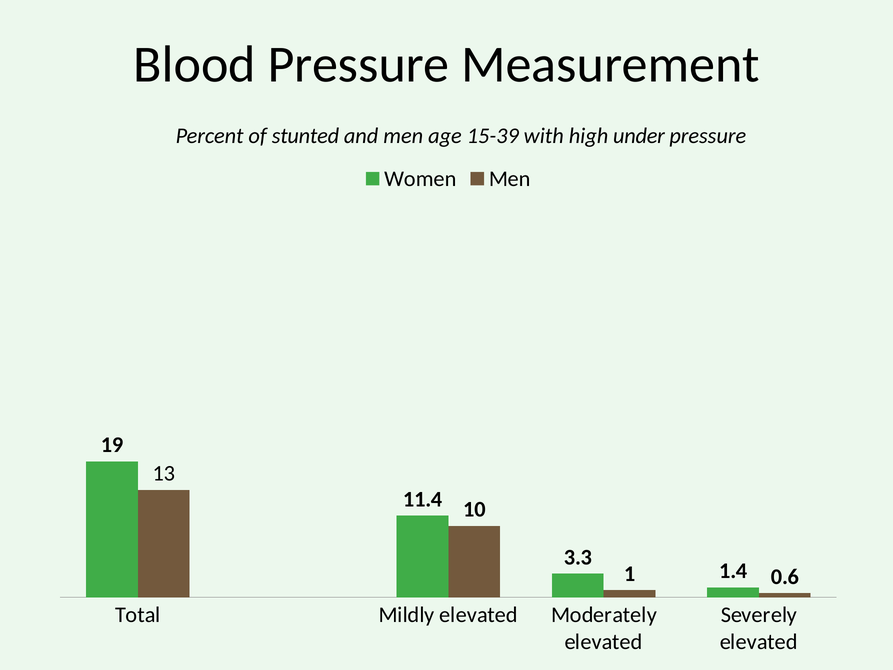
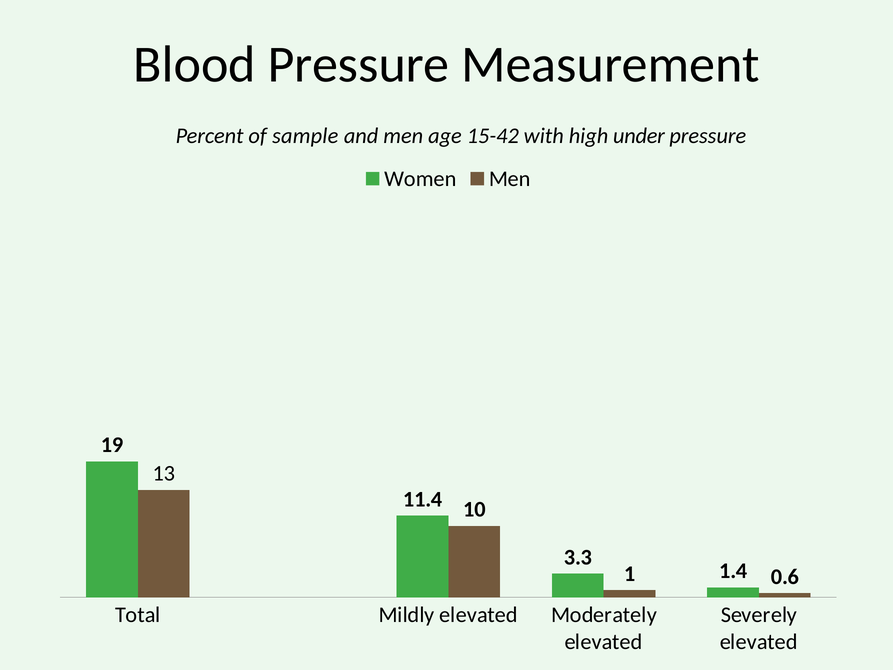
stunted: stunted -> sample (305, 136)
15-39: 15-39 -> 15-42 (493, 136)
